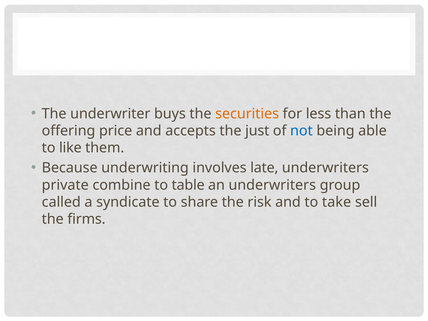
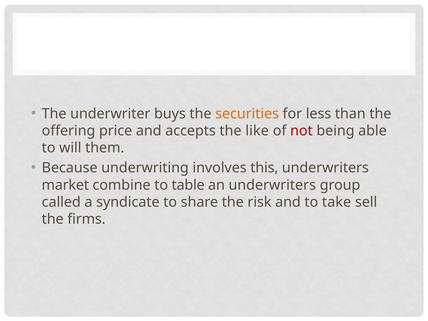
just: just -> like (257, 131)
not colour: blue -> red (301, 131)
like: like -> will (70, 148)
late: late -> this (264, 168)
private: private -> market (65, 185)
